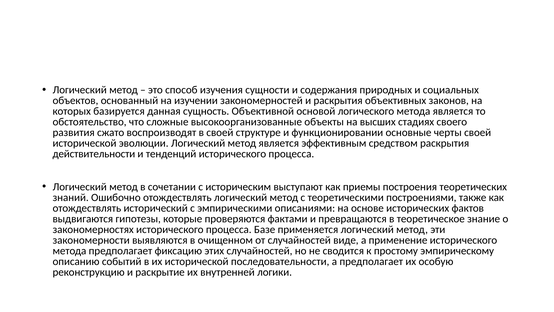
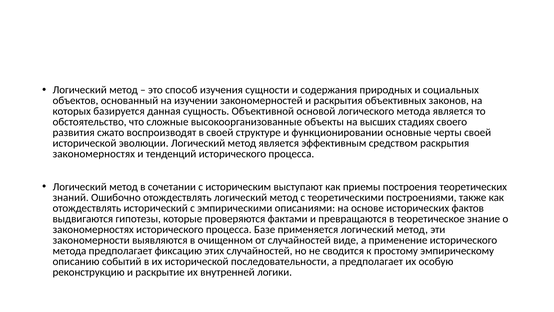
действительности: действительности -> закономерностях (94, 154)
